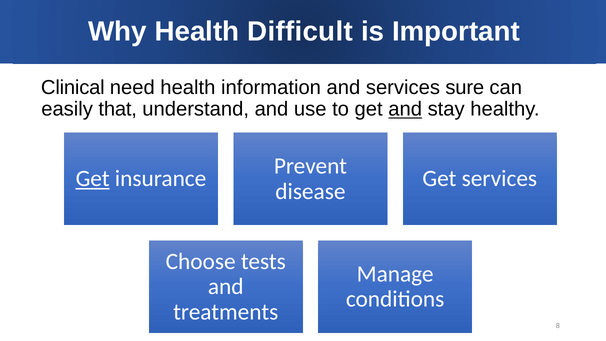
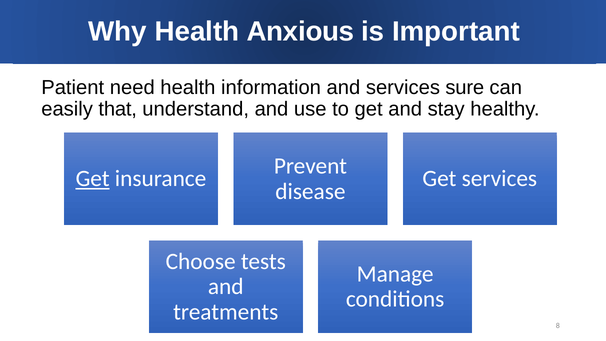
Difficult: Difficult -> Anxious (300, 32)
Clinical: Clinical -> Patient (73, 87)
and underline: present -> none (405, 109)
